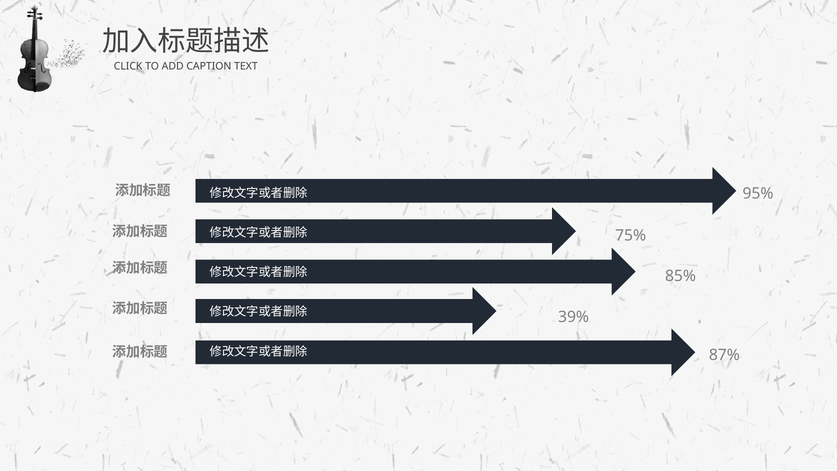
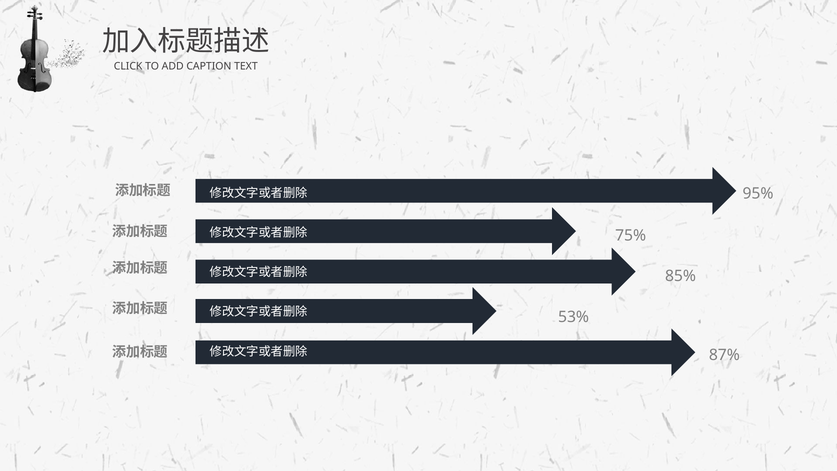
39%: 39% -> 53% (574, 317)
